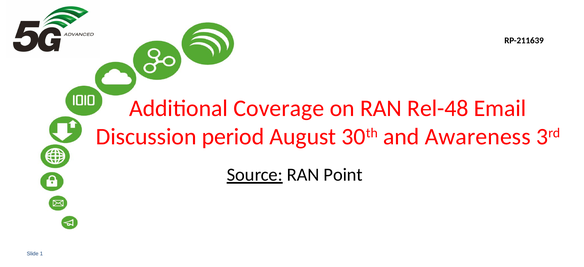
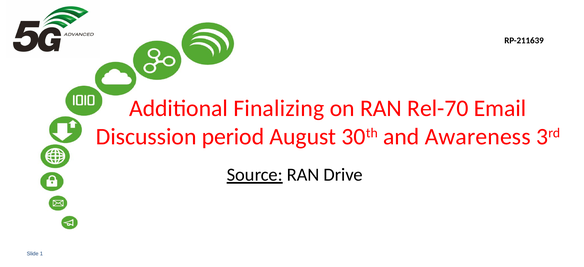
Coverage: Coverage -> Finalizing (279, 108)
Rel-48: Rel-48 -> Rel-70 (438, 108)
Point: Point -> Drive (343, 175)
